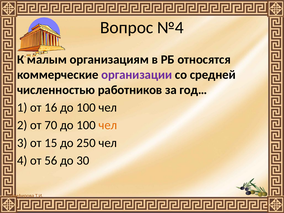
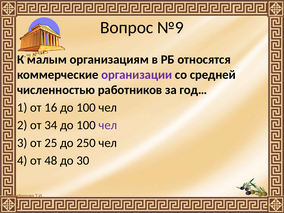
№4: №4 -> №9 (170, 27)
70: 70 -> 34 (51, 125)
чел colour: orange -> purple (108, 125)
15: 15 -> 25 (51, 143)
56: 56 -> 48 (51, 161)
